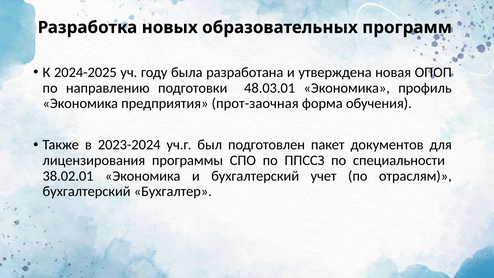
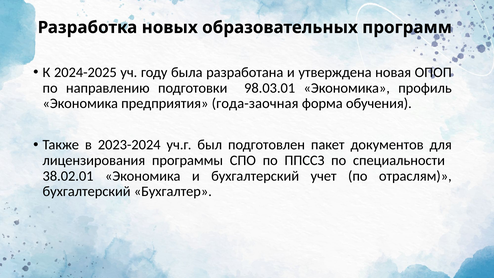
48.03.01: 48.03.01 -> 98.03.01 (270, 88)
прот-заочная: прот-заочная -> года-заочная (255, 103)
